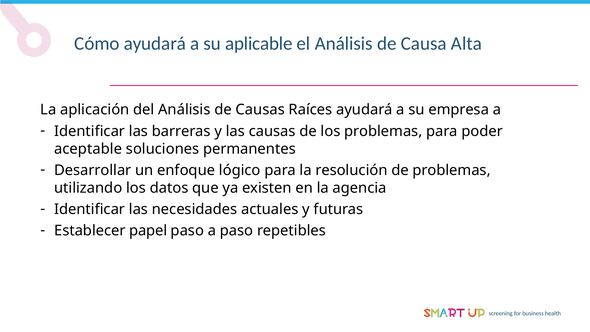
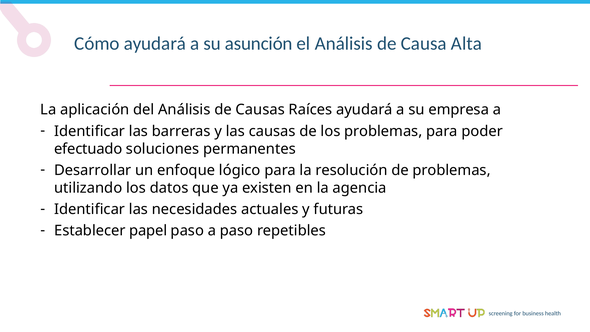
aplicable: aplicable -> asunción (259, 44)
aceptable: aceptable -> efectuado (88, 149)
